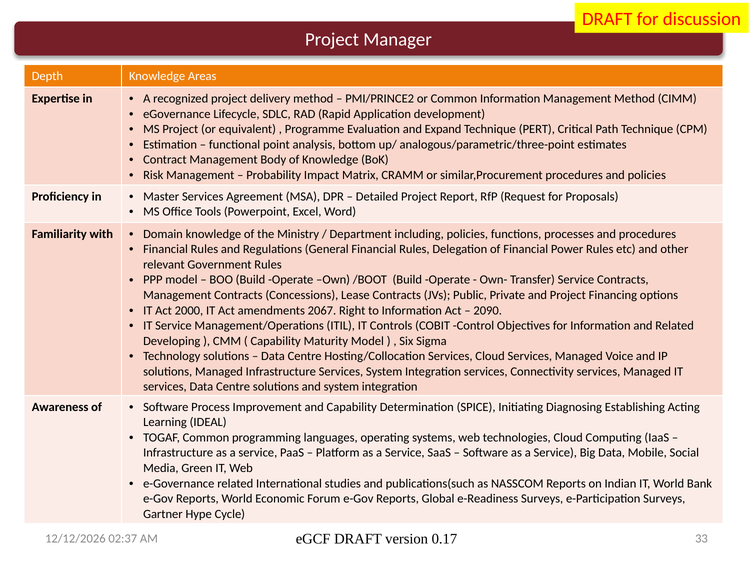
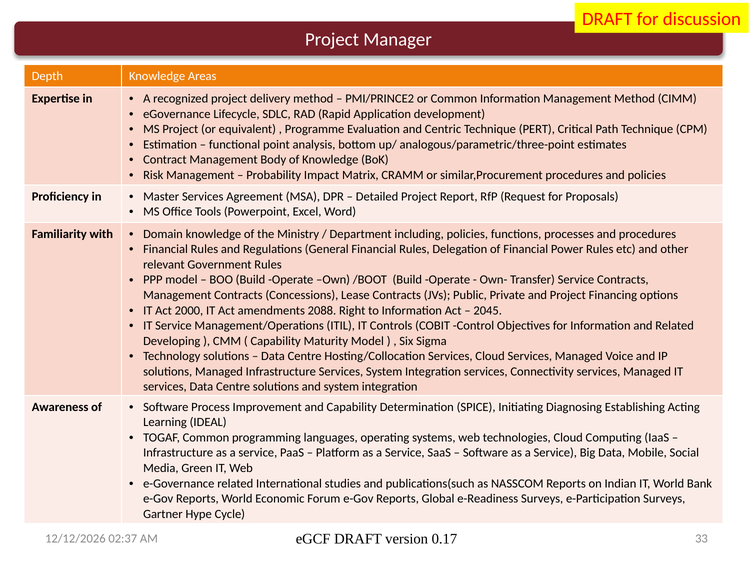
Expand: Expand -> Centric (443, 129)
2067: 2067 -> 2088 (322, 311)
2090: 2090 -> 2045 (488, 311)
